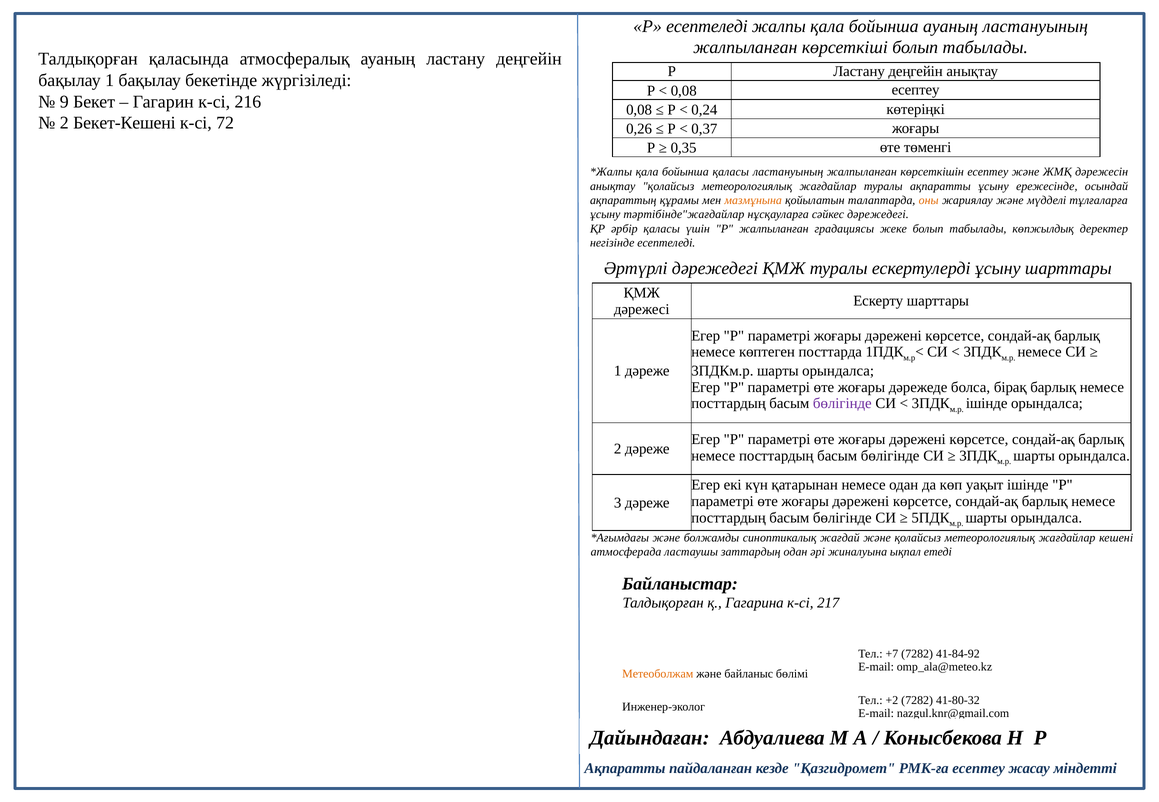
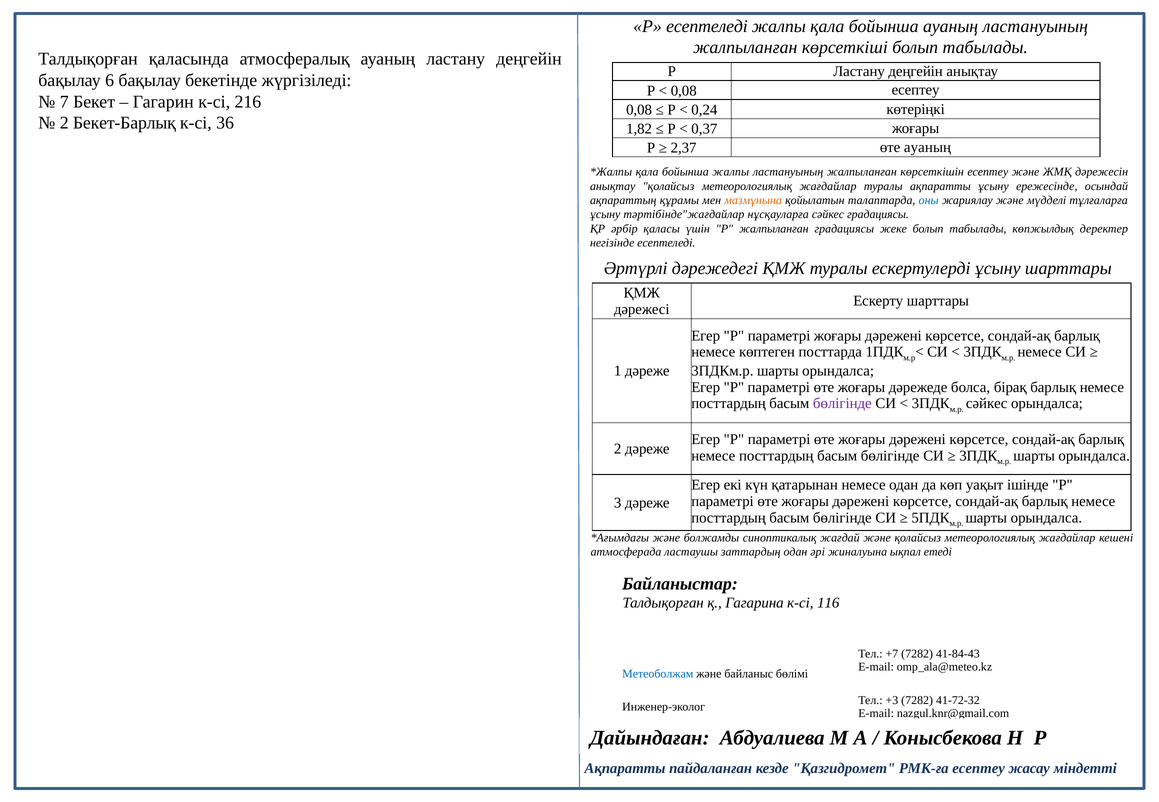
бақылау 1: 1 -> 6 (110, 80)
9: 9 -> 7 (64, 102)
Бекет-Кешені: Бекет-Кешені -> Бекет-Барлық (124, 123)
72: 72 -> 36 (225, 123)
0,26: 0,26 -> 1,82 (639, 129)
0,35: 0,35 -> 2,37 (684, 148)
өте төменгі: төменгі -> ауаның (928, 147)
бойынша қаласы: қаласы -> жалпы (731, 172)
оны colour: orange -> blue (929, 200)
сәйкес дәрежедегі: дәрежедегі -> градациясы (878, 215)
ішінде: ішінде -> сәйкес (987, 404)
217: 217 -> 116 (828, 603)
41-84-92: 41-84-92 -> 41-84-43 (958, 654)
Метеоболжам colour: orange -> blue (658, 674)
+2: +2 -> +3 (892, 700)
41-80-32: 41-80-32 -> 41-72-32 (958, 700)
